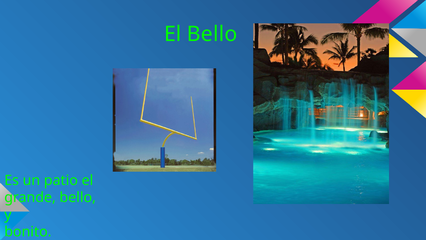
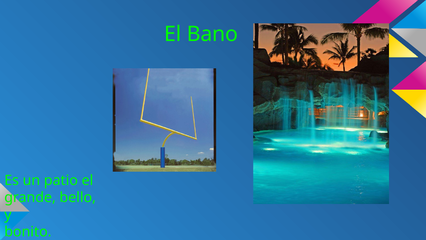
El Bello: Bello -> Bano (212, 34)
